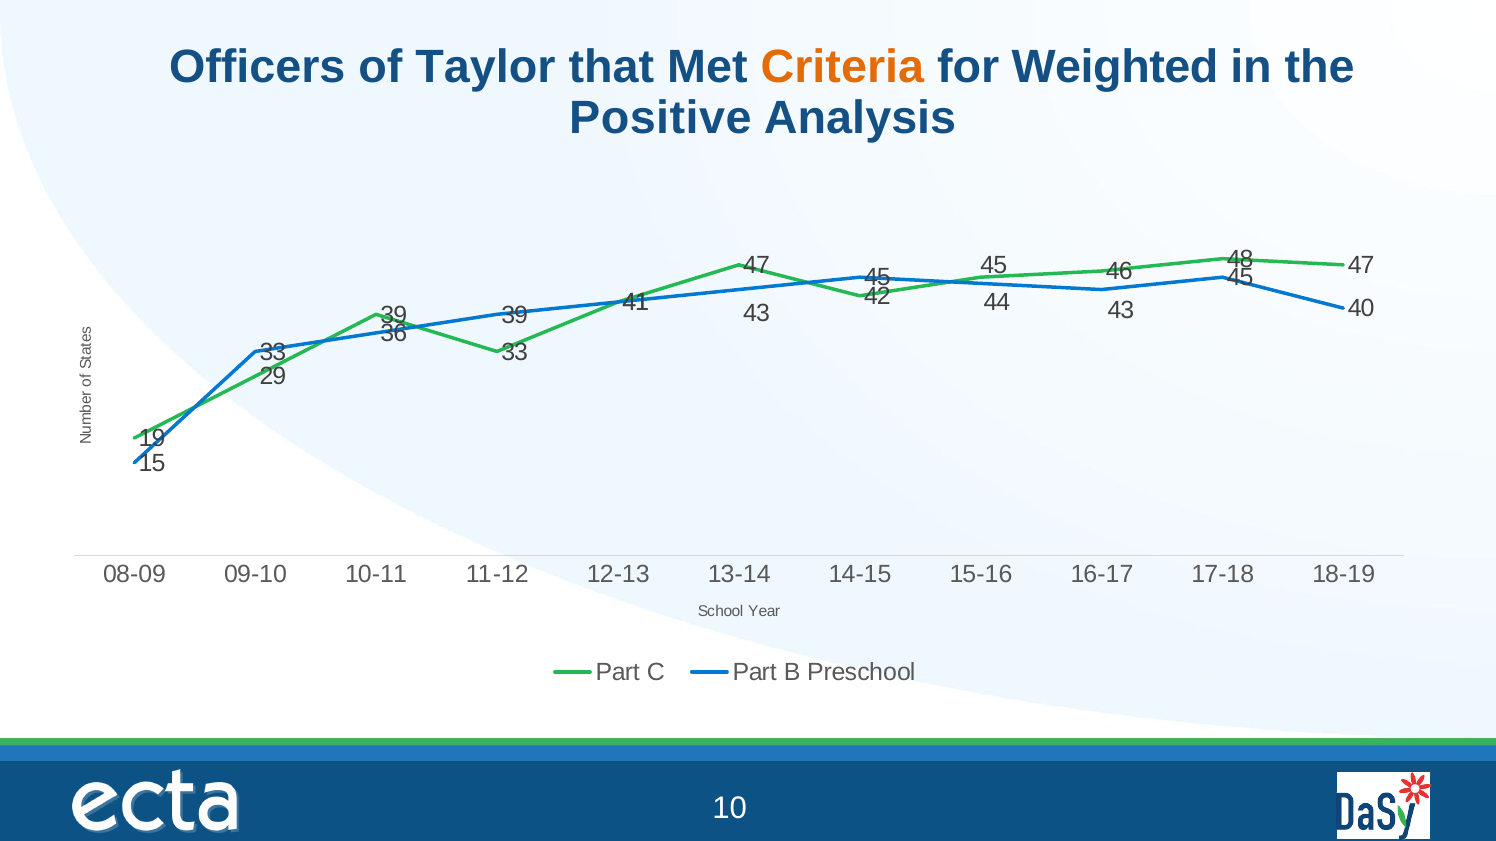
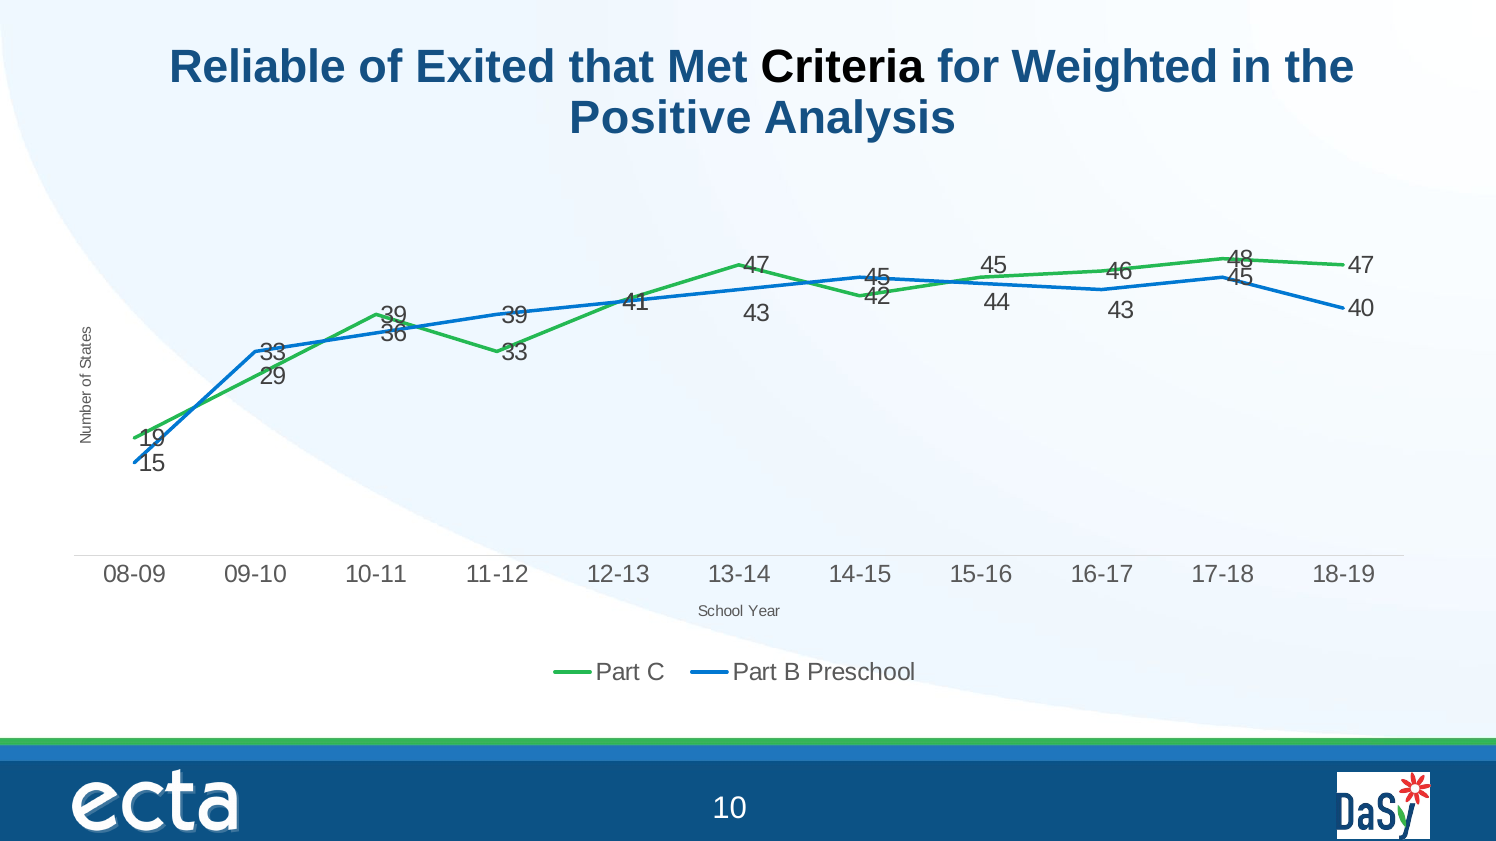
Officers: Officers -> Reliable (257, 67)
Taylor: Taylor -> Exited (485, 67)
Criteria colour: orange -> black (842, 67)
